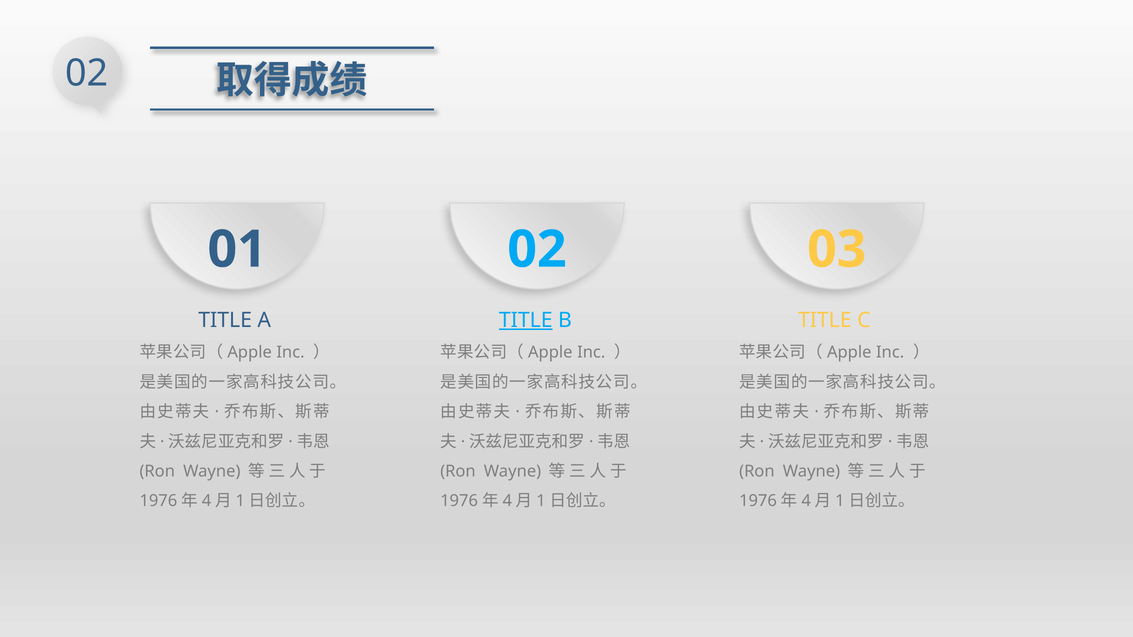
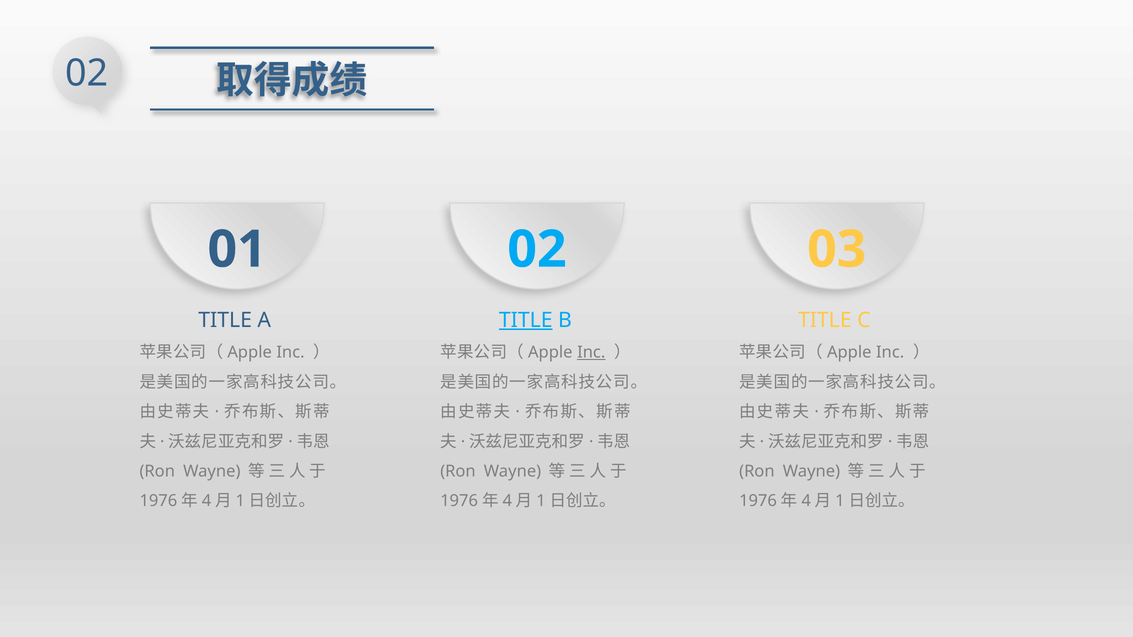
Inc underline: none -> present (591, 353)
